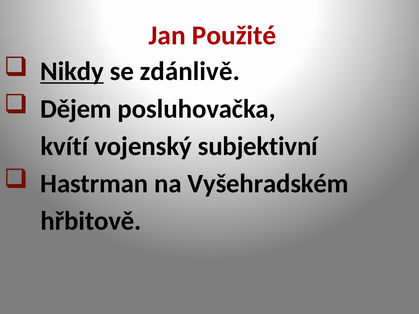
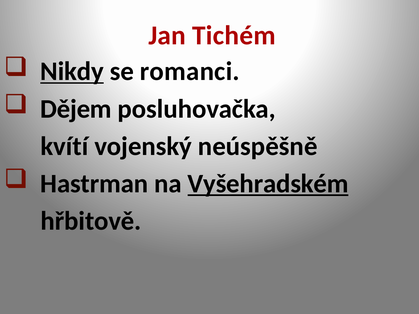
Použité: Použité -> Tichém (234, 36)
zdánlivě: zdánlivě -> romanci (190, 72)
subjektivní: subjektivní -> neúspěšně (258, 146)
Vyšehradském underline: none -> present (268, 184)
